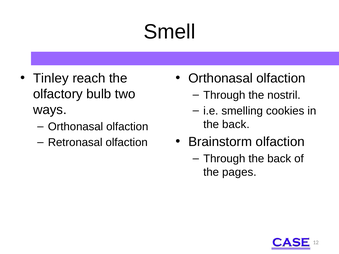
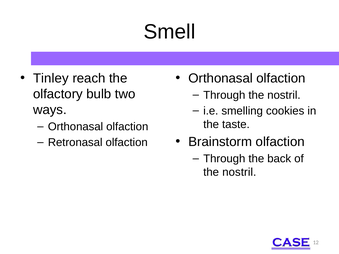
back: back -> taste (236, 125)
pages: pages -> nostril (239, 172)
